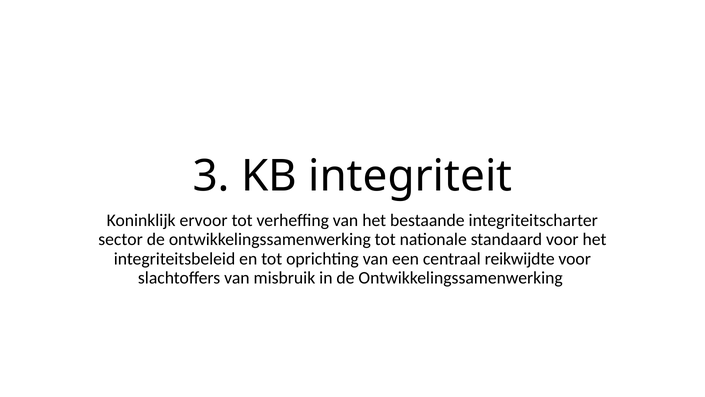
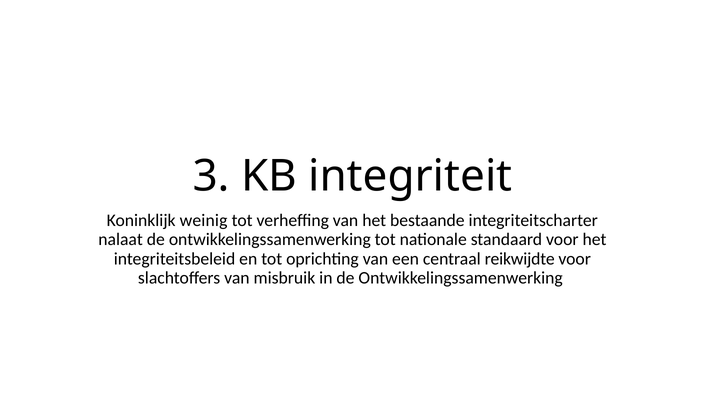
ervoor: ervoor -> weinig (204, 220)
sector: sector -> nalaat (121, 239)
